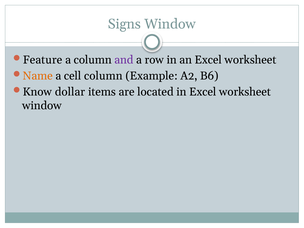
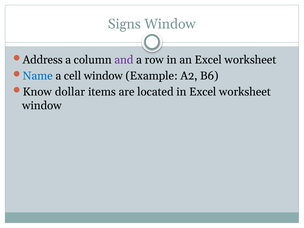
Feature: Feature -> Address (43, 60)
Name colour: orange -> blue (38, 76)
cell column: column -> window (103, 76)
